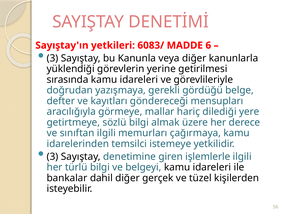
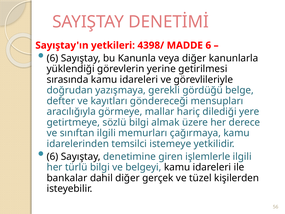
6083/: 6083/ -> 4398/ (151, 45)
3: 3 -> 6 (53, 58)
3: 3 -> 6 (53, 156)
